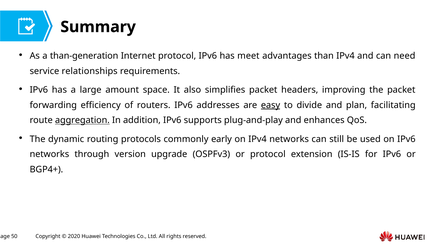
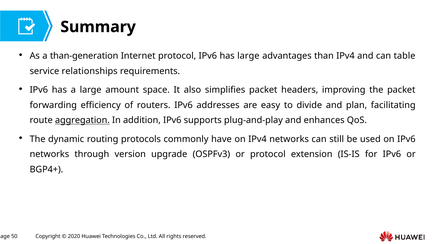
has meet: meet -> large (248, 56)
need: need -> table (405, 56)
easy underline: present -> none (271, 105)
early: early -> have (221, 139)
